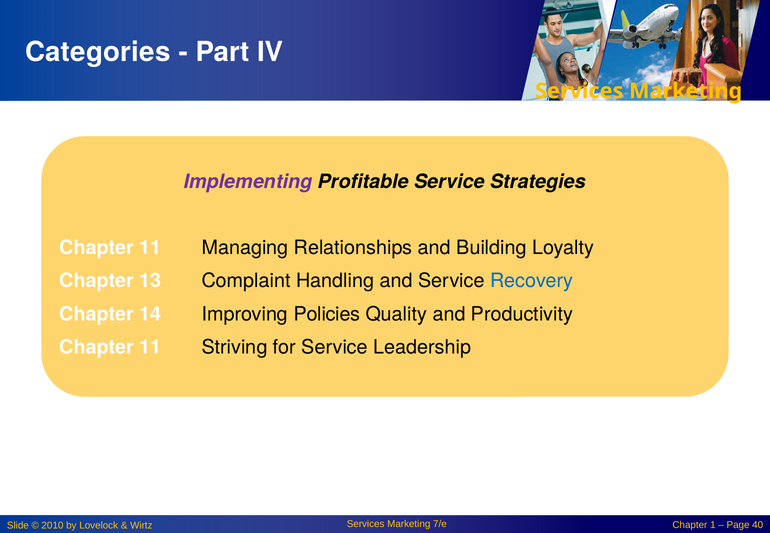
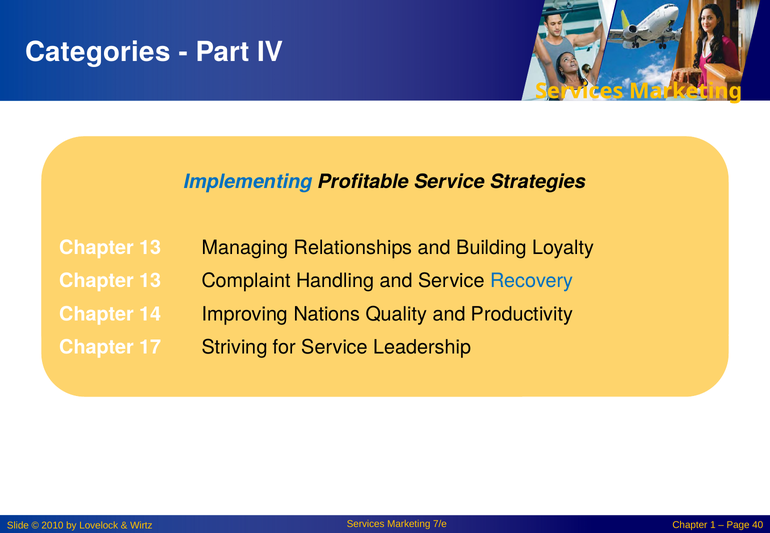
Implementing colour: purple -> blue (248, 182)
11: 11 -> 13 (150, 248)
Policies: Policies -> Nations (327, 314)
11: 11 -> 17 (150, 347)
